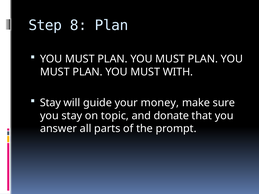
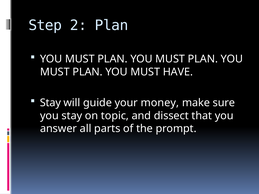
8: 8 -> 2 (78, 25)
WITH: WITH -> HAVE (178, 72)
donate: donate -> dissect (171, 116)
